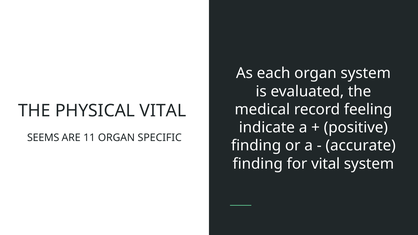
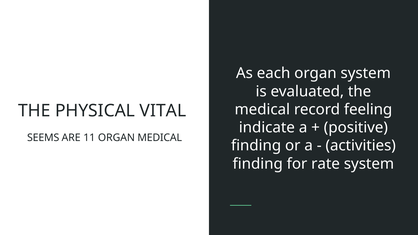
ORGAN SPECIFIC: SPECIFIC -> MEDICAL (160, 138)
accurate: accurate -> activities (361, 146)
for vital: vital -> rate (326, 164)
